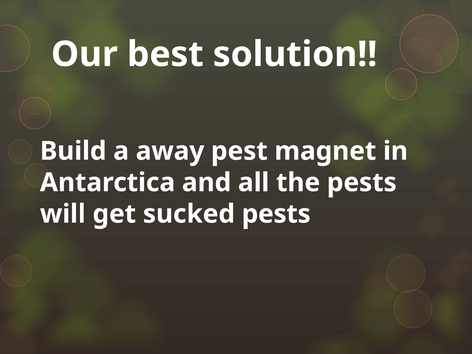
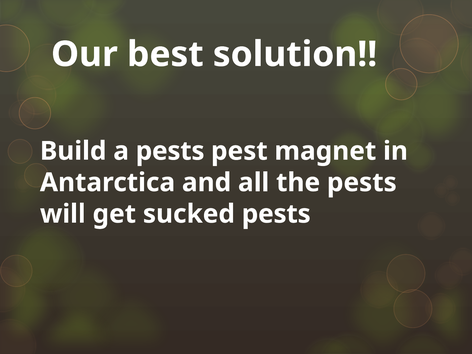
a away: away -> pests (170, 151)
